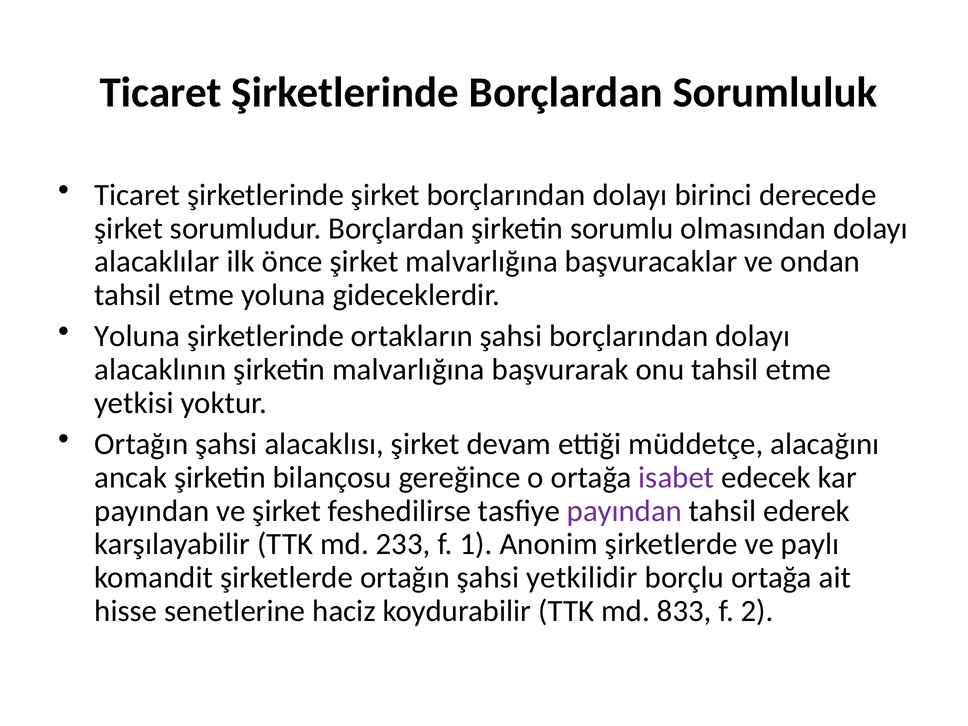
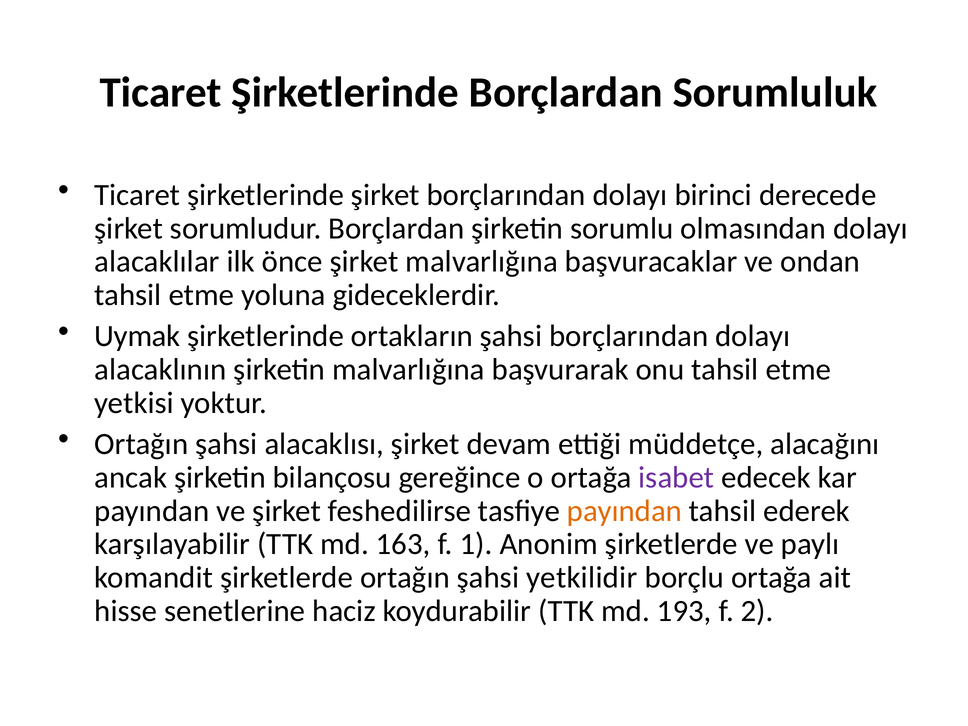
Yoluna: Yoluna -> Uymak (137, 336)
payından colour: purple -> orange (624, 511)
233: 233 -> 163 (403, 544)
833: 833 -> 193 (684, 611)
